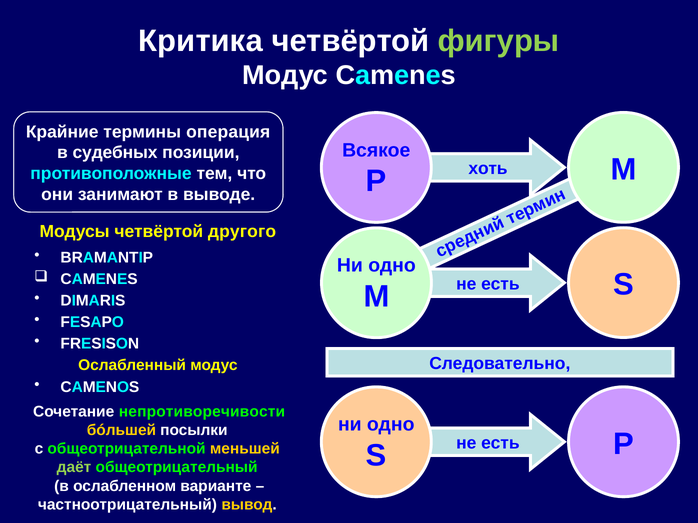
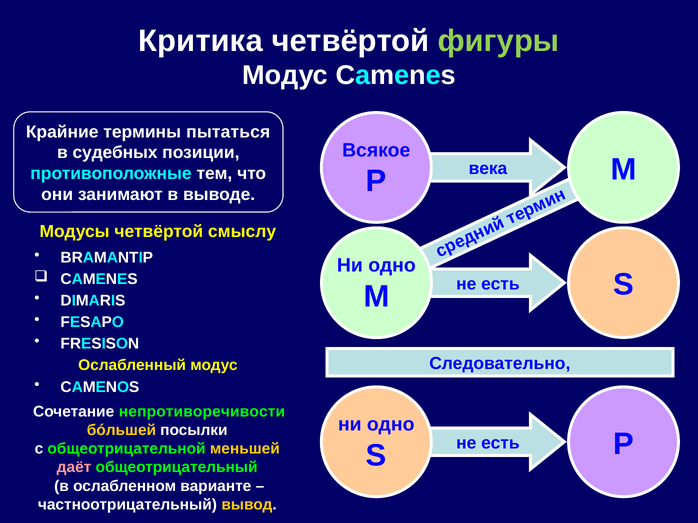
операция: операция -> пытаться (228, 132)
хоть: хоть -> века (488, 169)
другого: другого -> смыслу (242, 232)
даёт colour: light green -> pink (74, 468)
